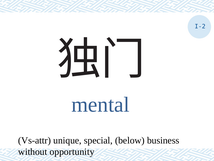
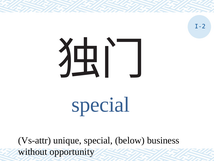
mental: mental -> special (101, 104)
